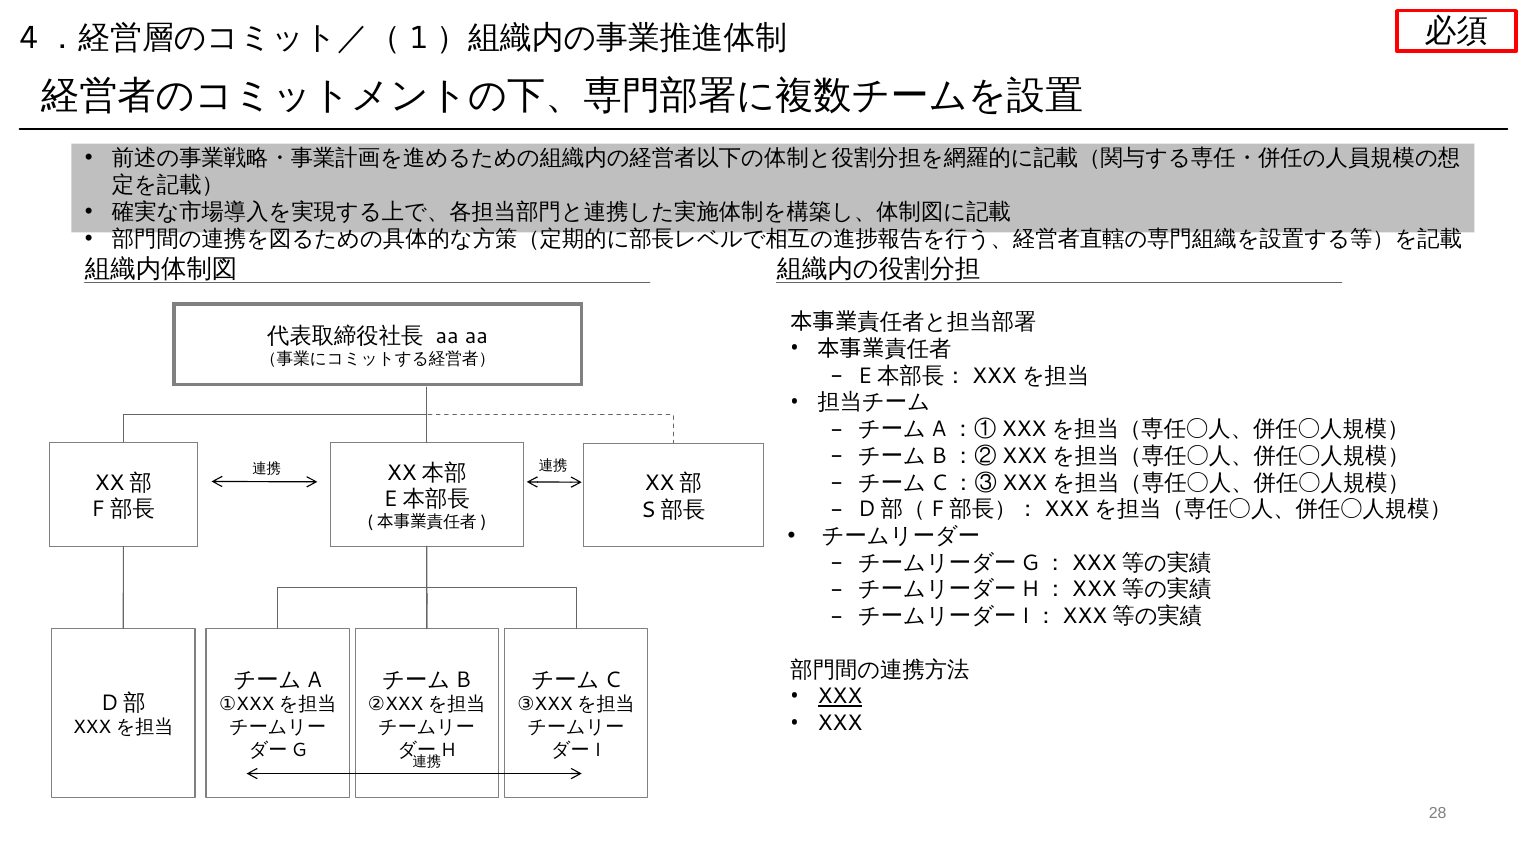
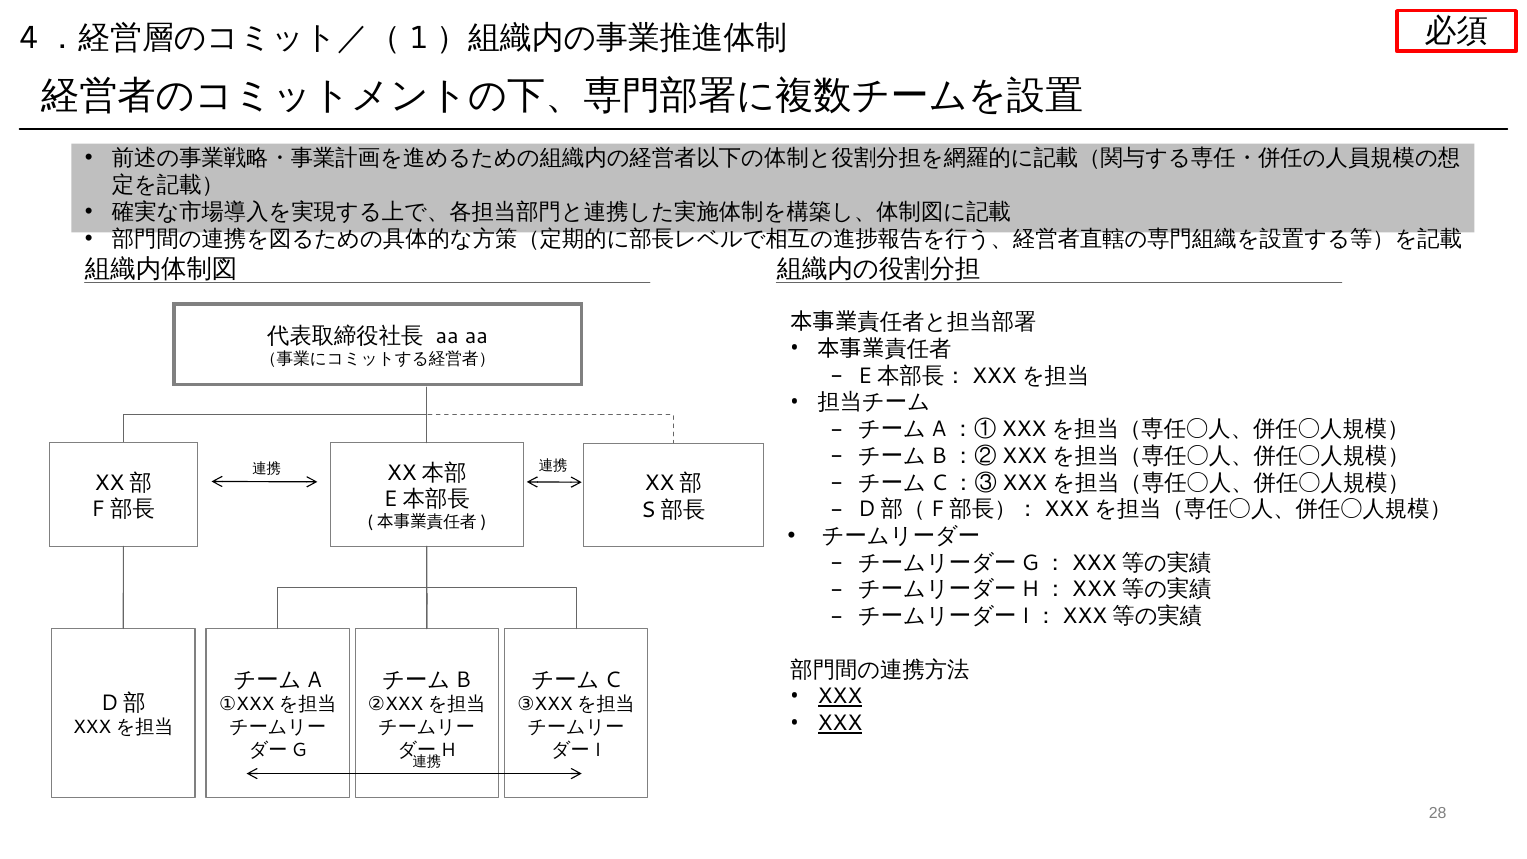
XXX underline: none -> present (840, 723)
